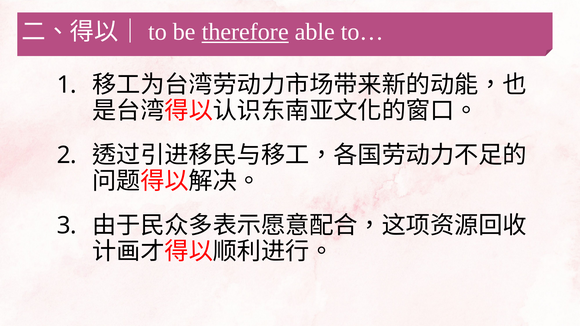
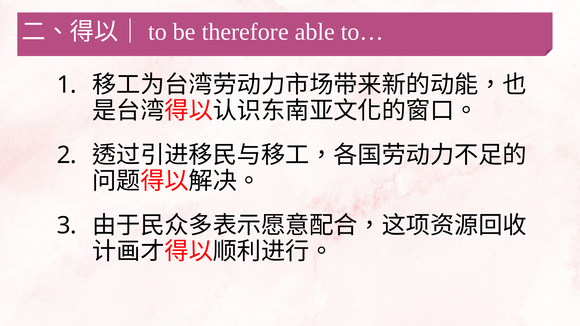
therefore underline: present -> none (245, 32)
